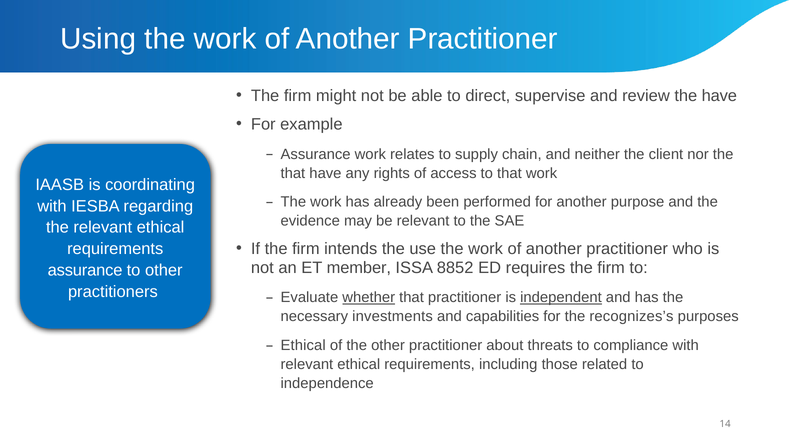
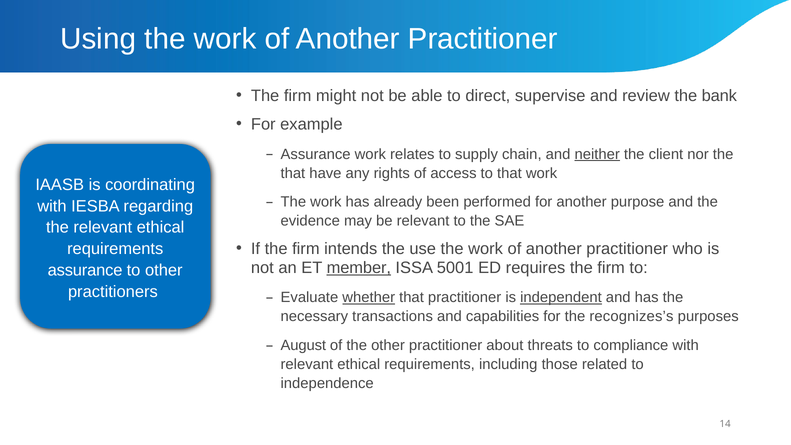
the have: have -> bank (719, 96)
neither underline: none -> present (597, 154)
member underline: none -> present (359, 268)
8852: 8852 -> 5001 (455, 268)
investments: investments -> transactions (393, 316)
Ethical: Ethical -> August (303, 345)
